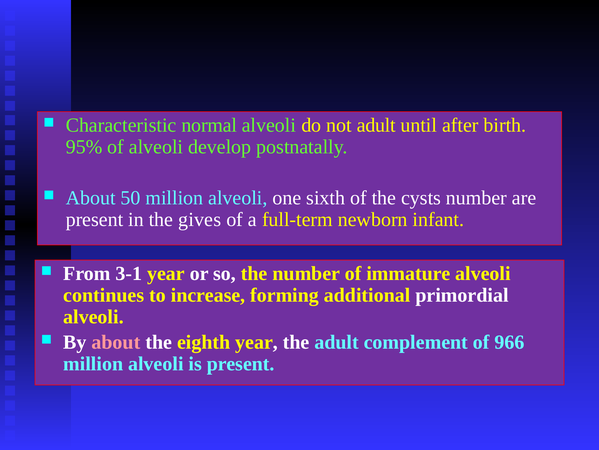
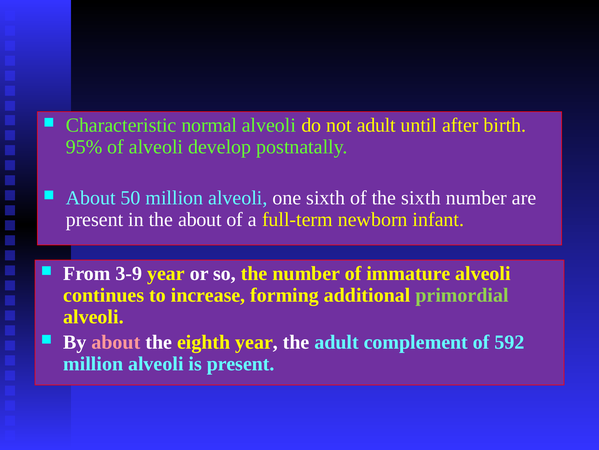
the cysts: cysts -> sixth (421, 198)
the gives: gives -> about (200, 219)
3-1: 3-1 -> 3-9 (129, 273)
primordial colour: white -> light green (462, 295)
966: 966 -> 592 (509, 342)
